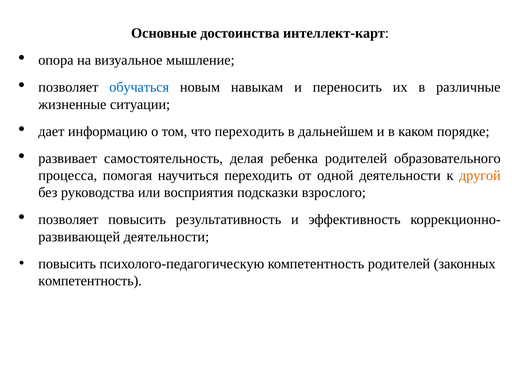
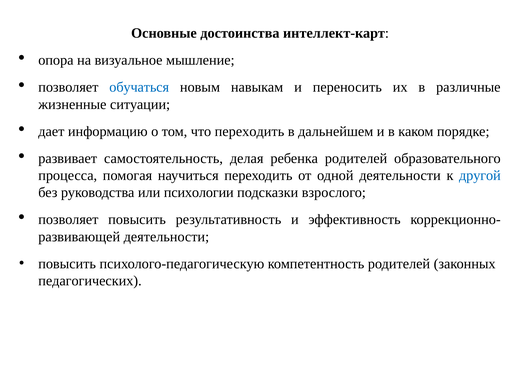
другой colour: orange -> blue (480, 175)
восприятия: восприятия -> психологии (199, 193)
компетентность: компетентность -> педагогических (90, 281)
